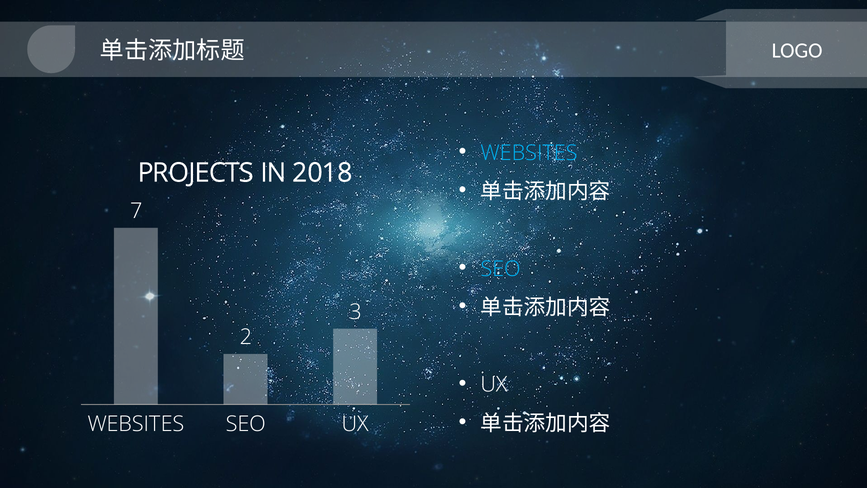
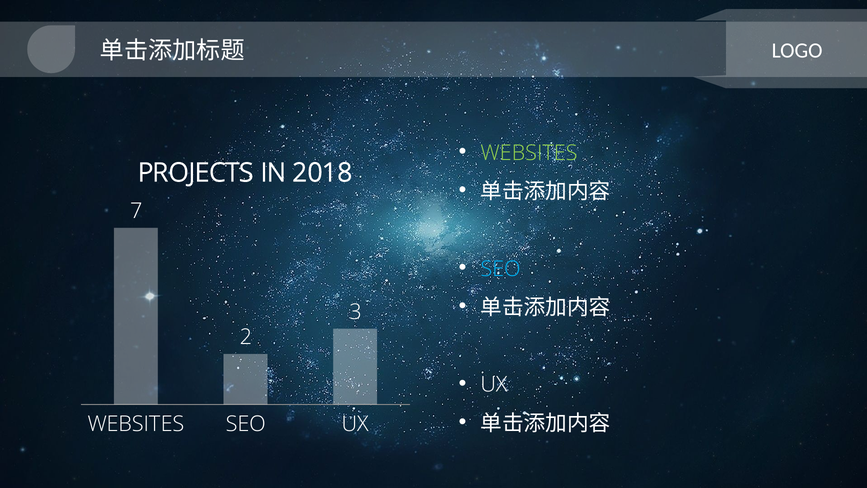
WEBSITES colour: light blue -> light green (529, 153)
